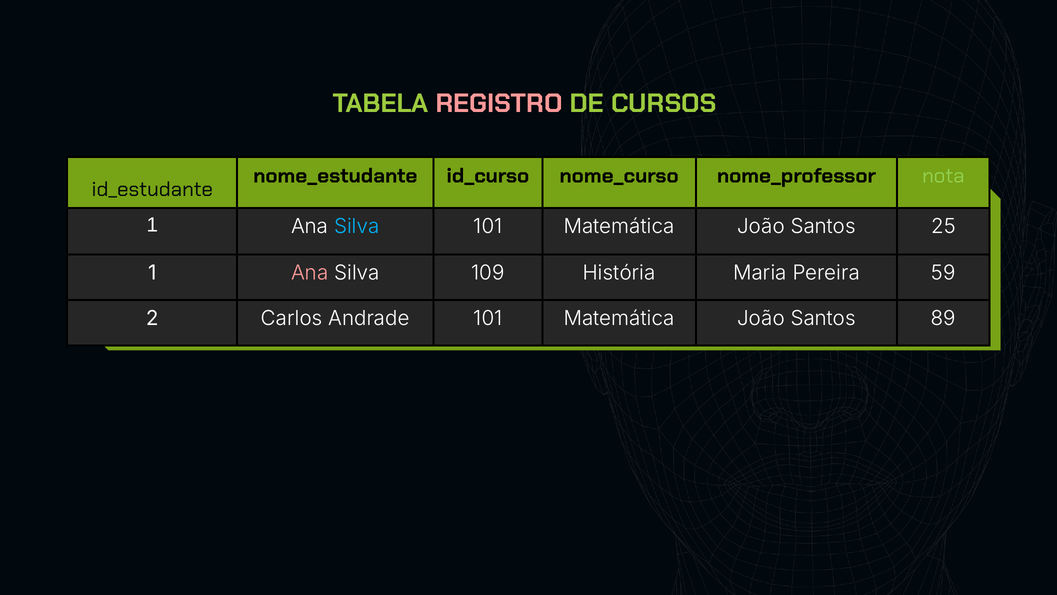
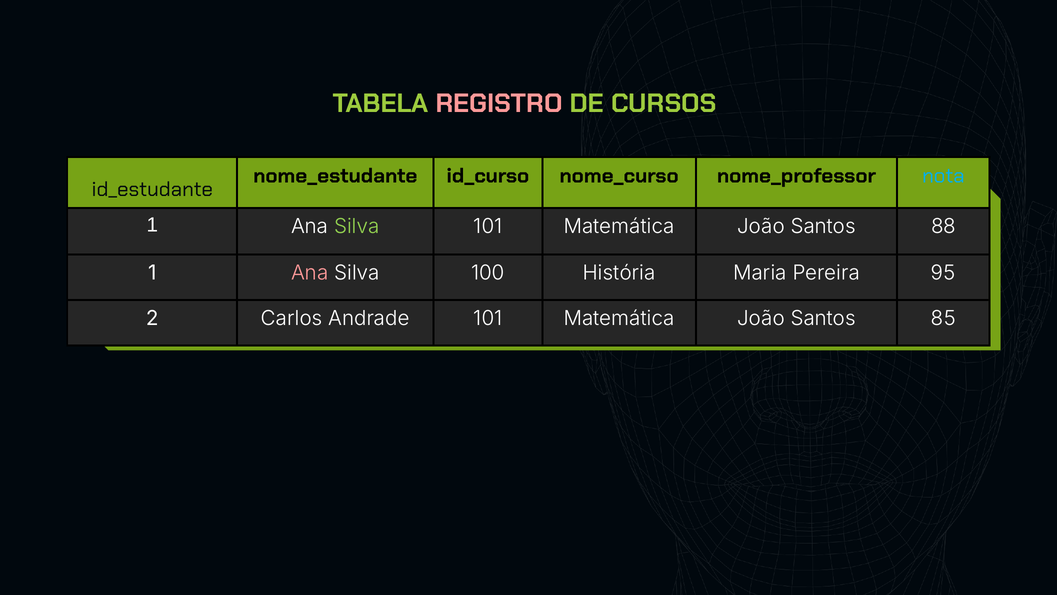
nota colour: light green -> light blue (943, 176)
Silva colour: light blue -> light green (357, 226)
25: 25 -> 88 (943, 226)
109: 109 -> 100 (488, 273)
59: 59 -> 95 (943, 273)
89: 89 -> 85 (943, 318)
